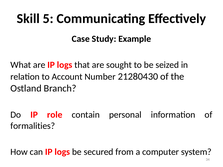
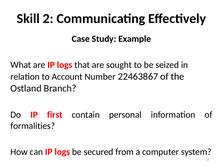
5: 5 -> 2 (48, 19)
21280430: 21280430 -> 22463867 (138, 77)
role: role -> first (55, 115)
